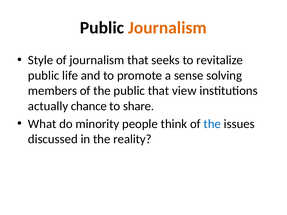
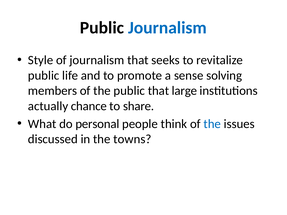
Journalism colour: orange -> blue (167, 28)
view: view -> large (184, 91)
minority: minority -> personal (97, 124)
reality: reality -> towns (132, 139)
